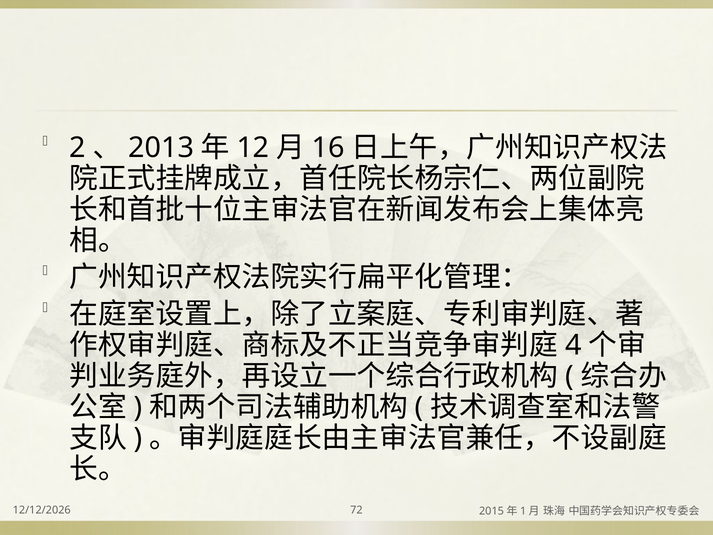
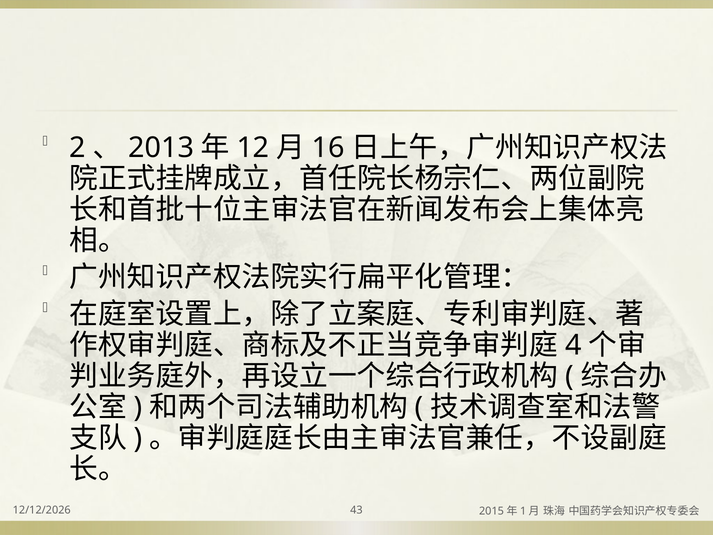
72: 72 -> 43 (356, 510)
